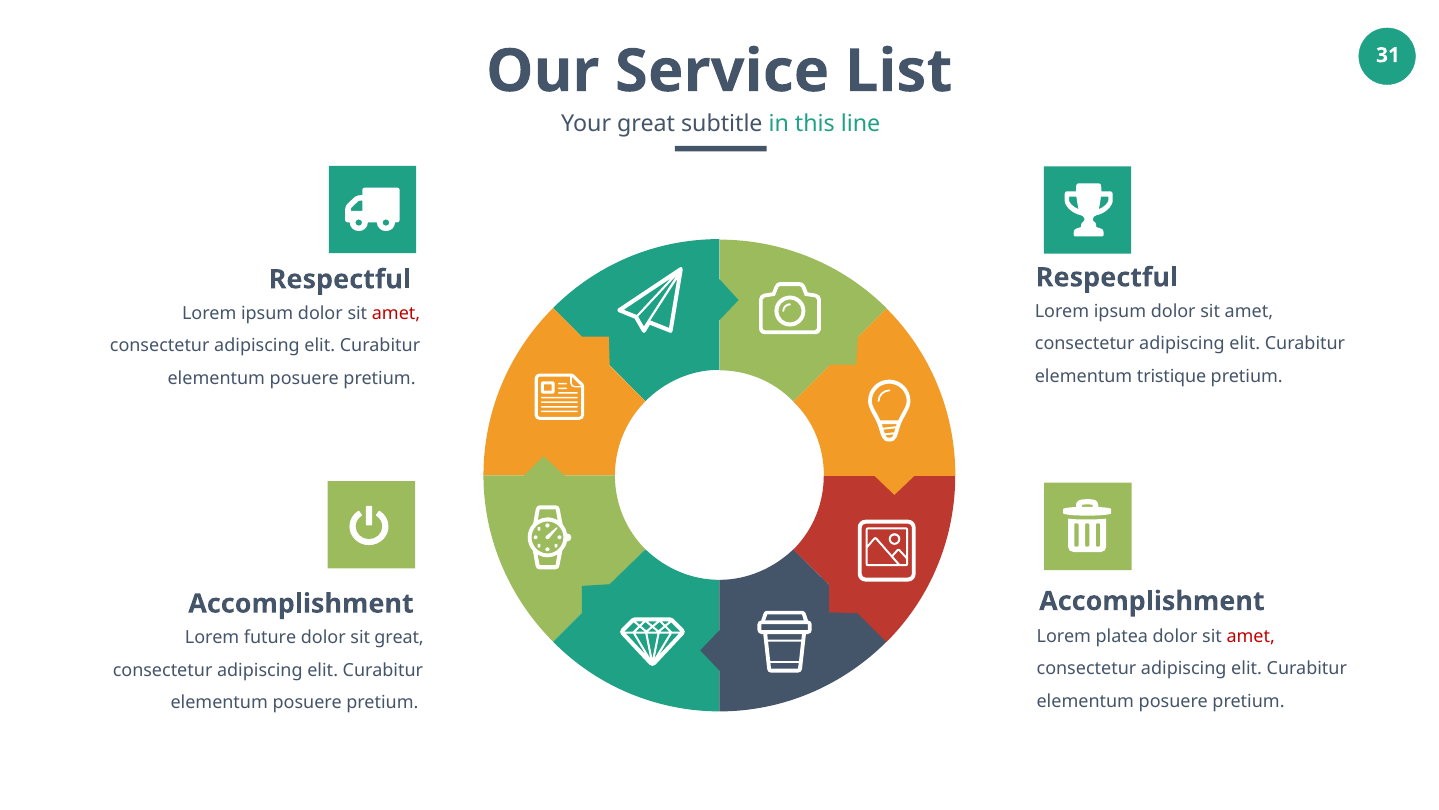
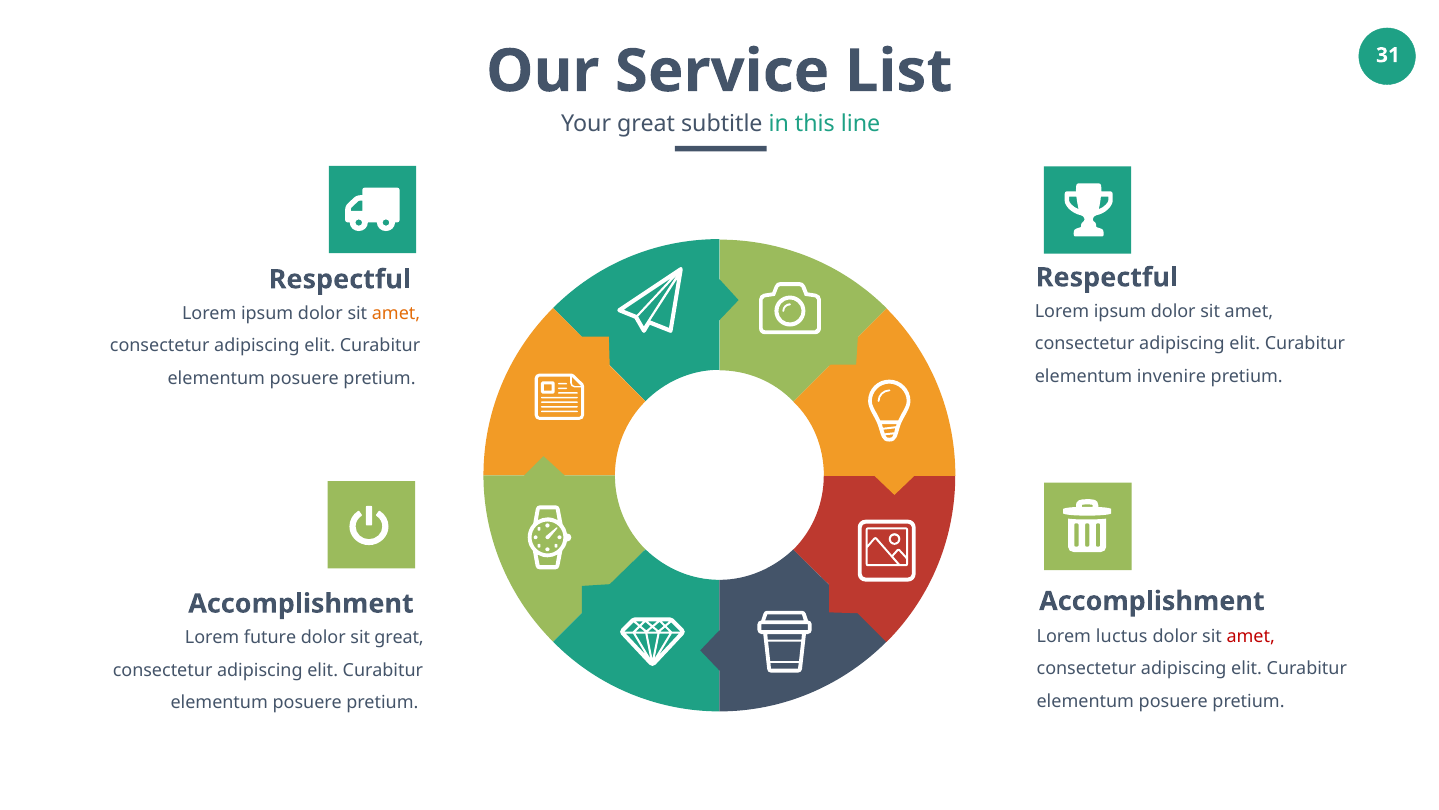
amet colour: red -> orange (396, 313)
tristique: tristique -> invenire (1171, 376)
platea: platea -> luctus (1122, 636)
